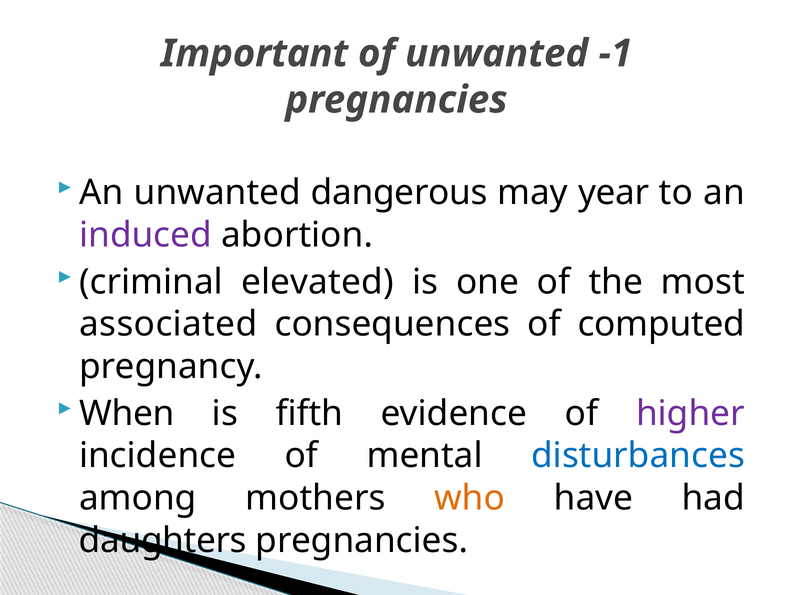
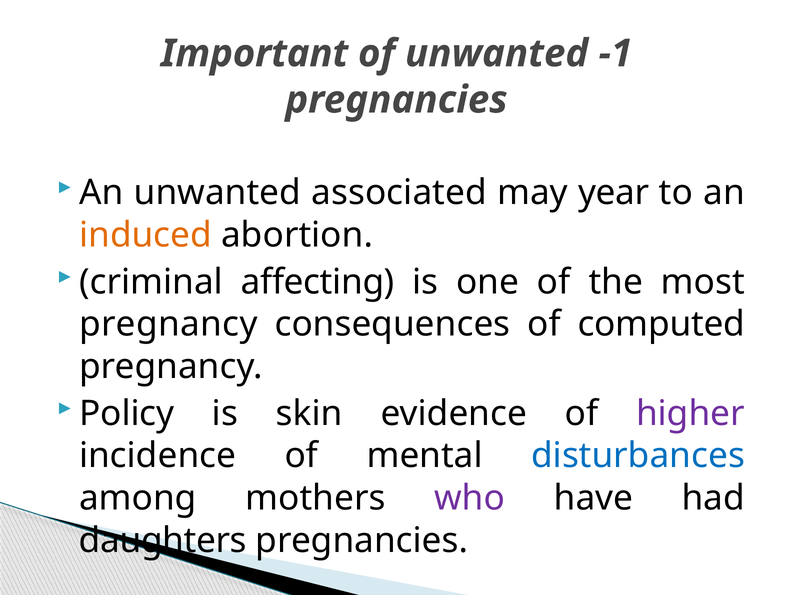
dangerous: dangerous -> associated (399, 193)
induced colour: purple -> orange (146, 235)
elevated: elevated -> affecting (318, 282)
associated: associated -> pregnancy (168, 324)
When: When -> Policy (127, 413)
fifth: fifth -> skin (309, 413)
who colour: orange -> purple (470, 498)
